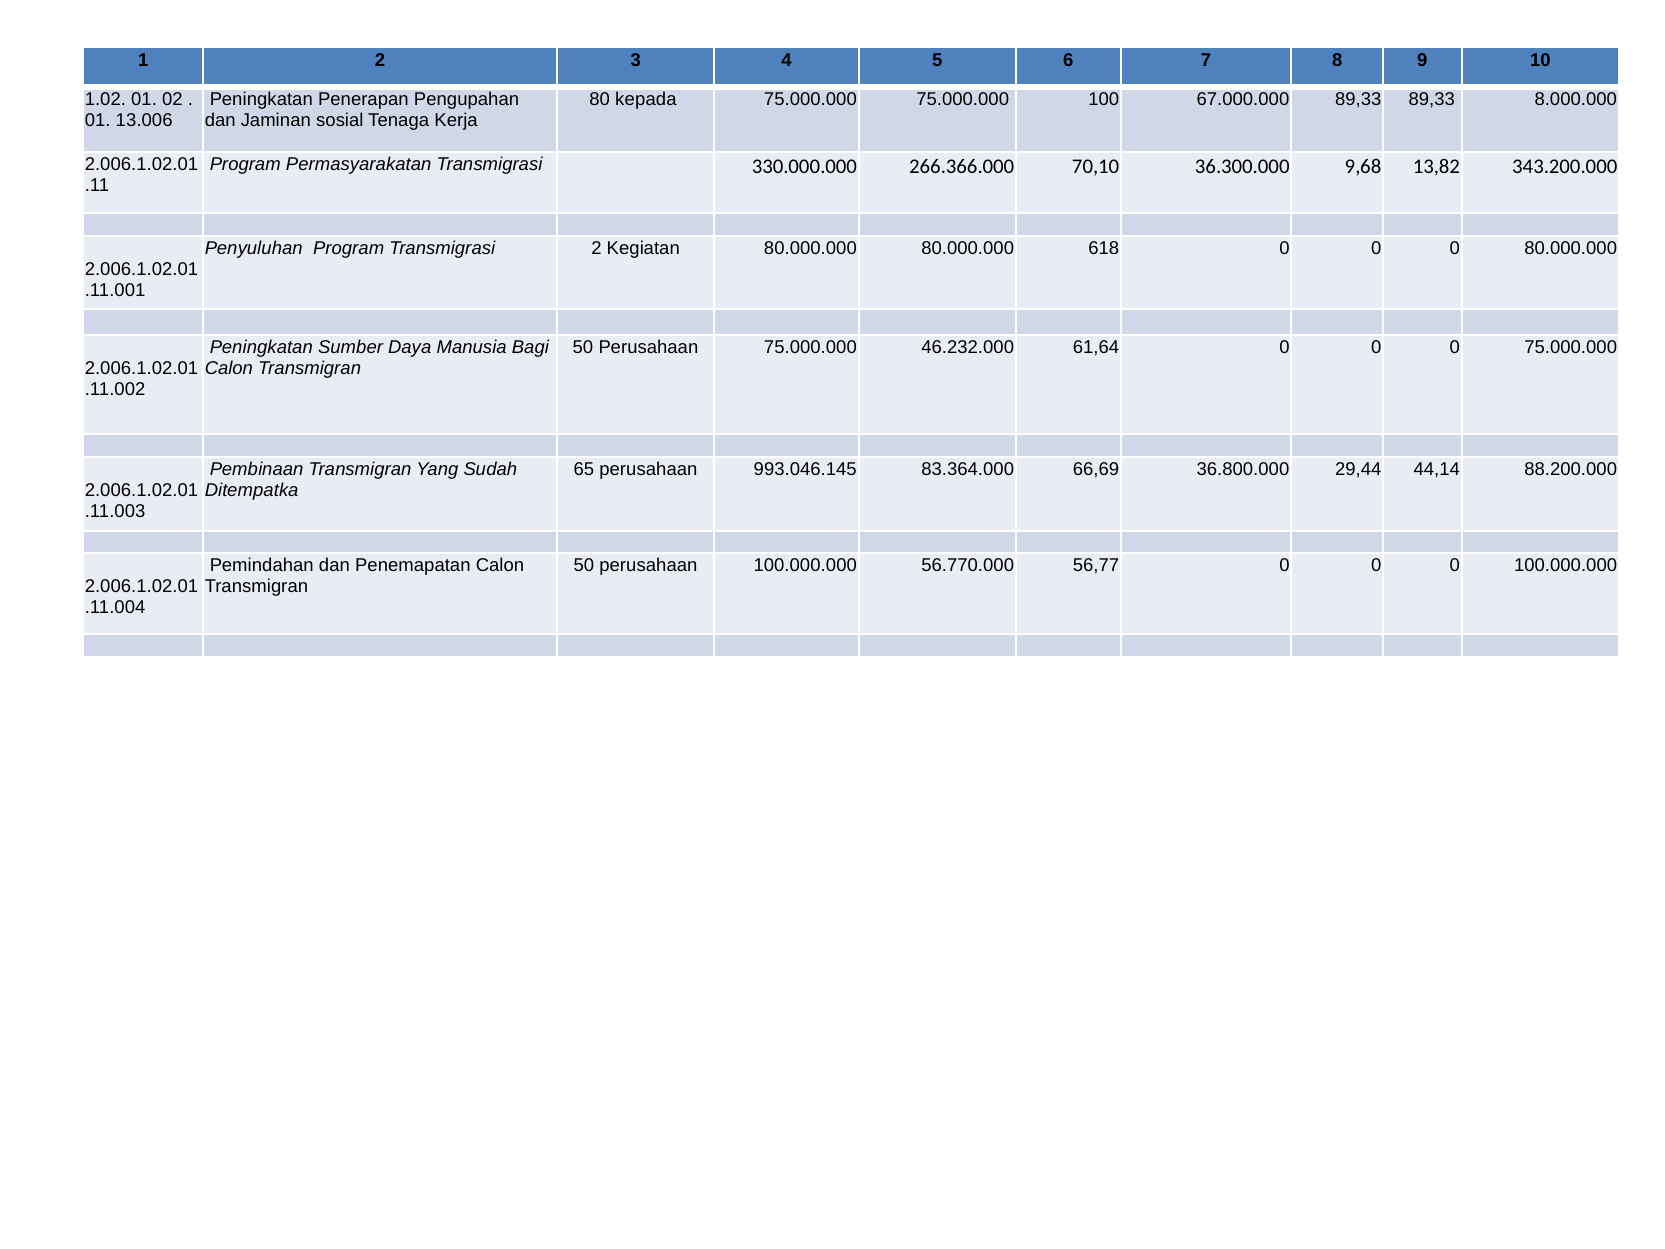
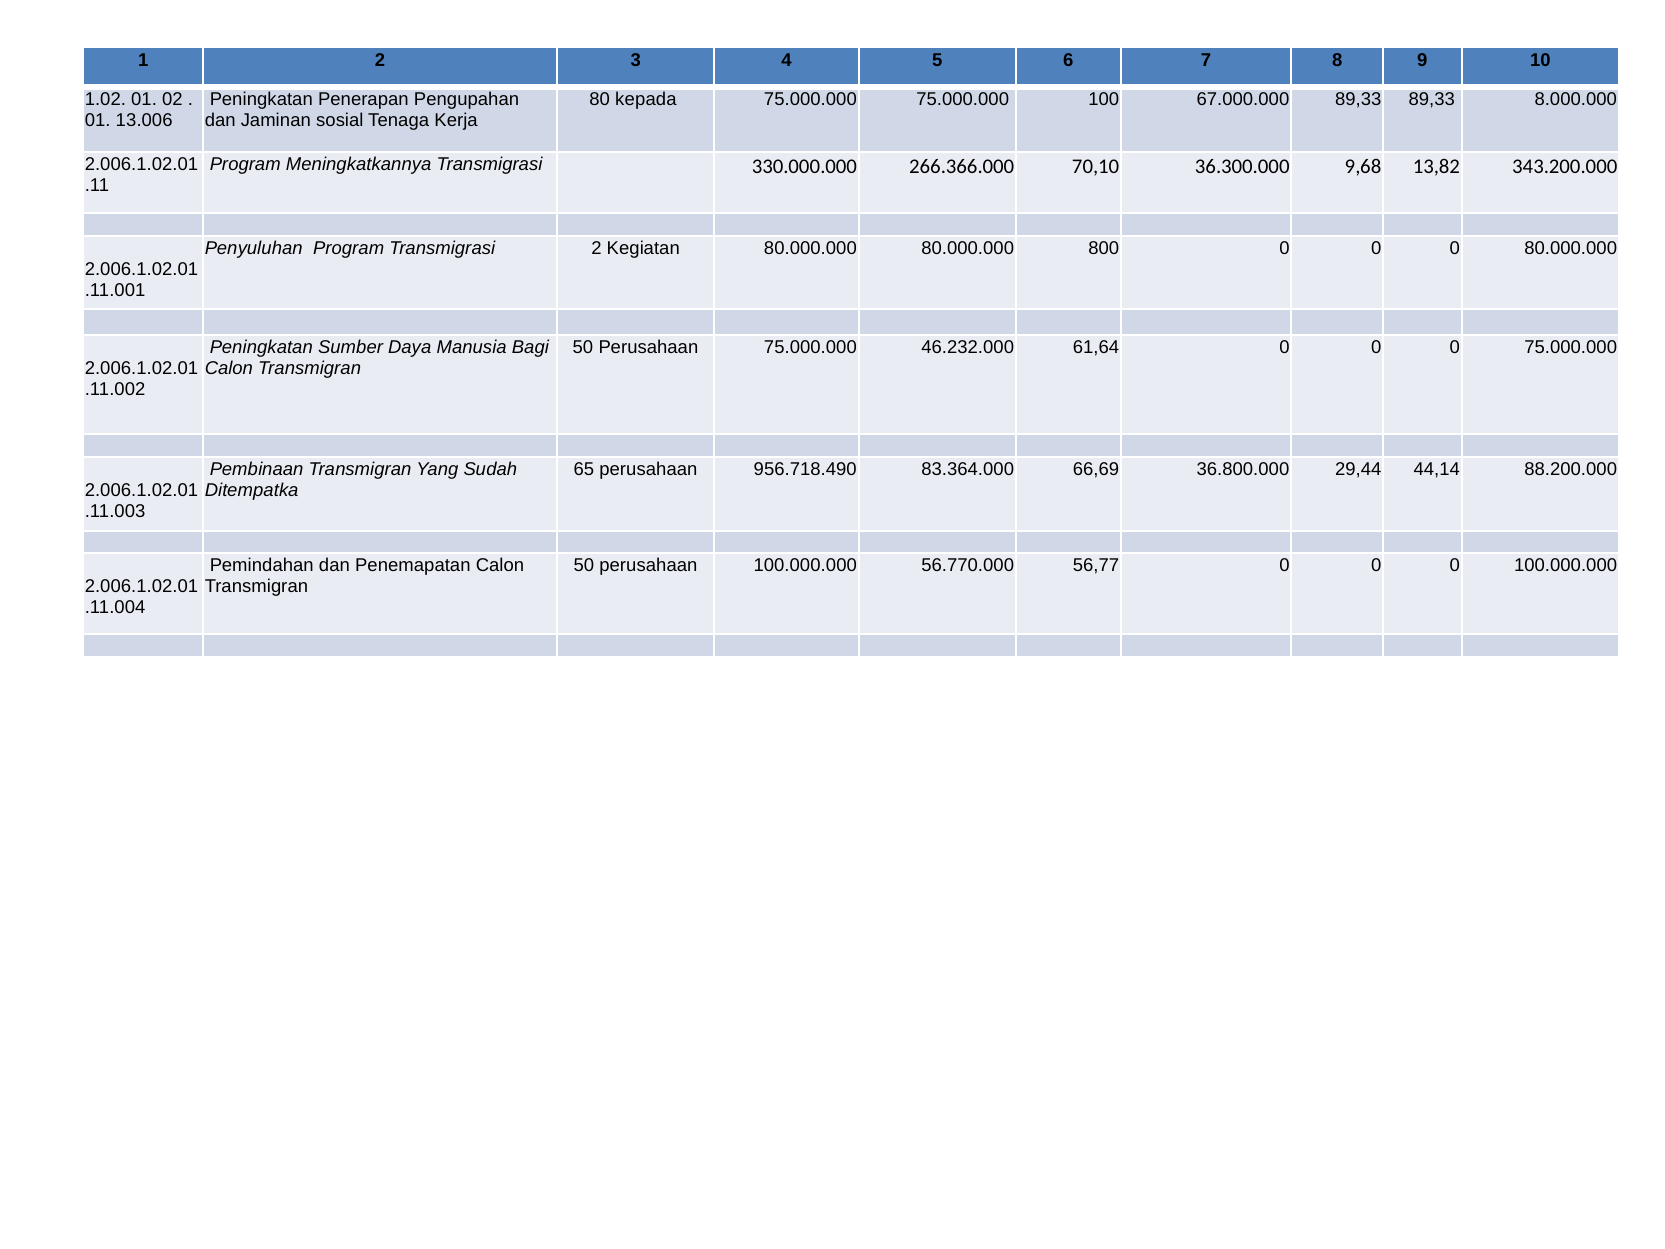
Permasyarakatan: Permasyarakatan -> Meningkatkannya (359, 165)
618: 618 -> 800 (1104, 248)
993.046.145: 993.046.145 -> 956.718.490 (805, 469)
